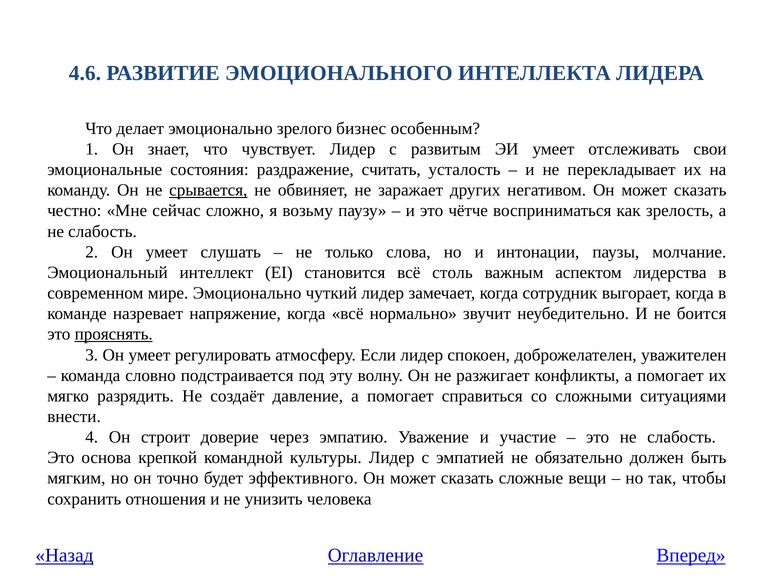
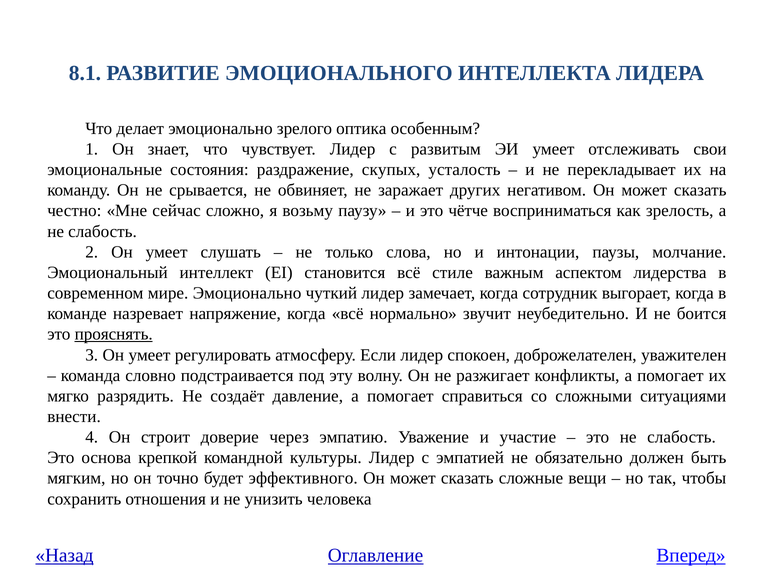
4.6: 4.6 -> 8.1 (85, 73)
бизнес: бизнес -> оптика (361, 129)
считать: считать -> скупых (391, 170)
срывается underline: present -> none (208, 191)
столь: столь -> стиле (453, 273)
